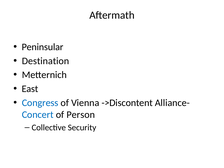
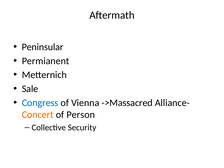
Destination: Destination -> Permianent (46, 61)
East: East -> Sale (30, 89)
->Discontent: ->Discontent -> ->Massacred (127, 103)
Concert colour: blue -> orange (38, 115)
